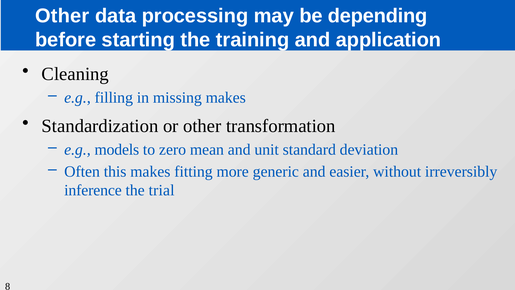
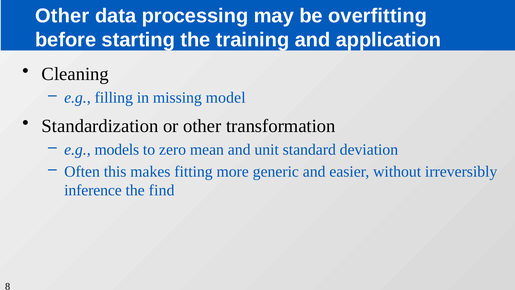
depending: depending -> overfitting (378, 16)
missing makes: makes -> model (226, 98)
trial: trial -> find (162, 190)
